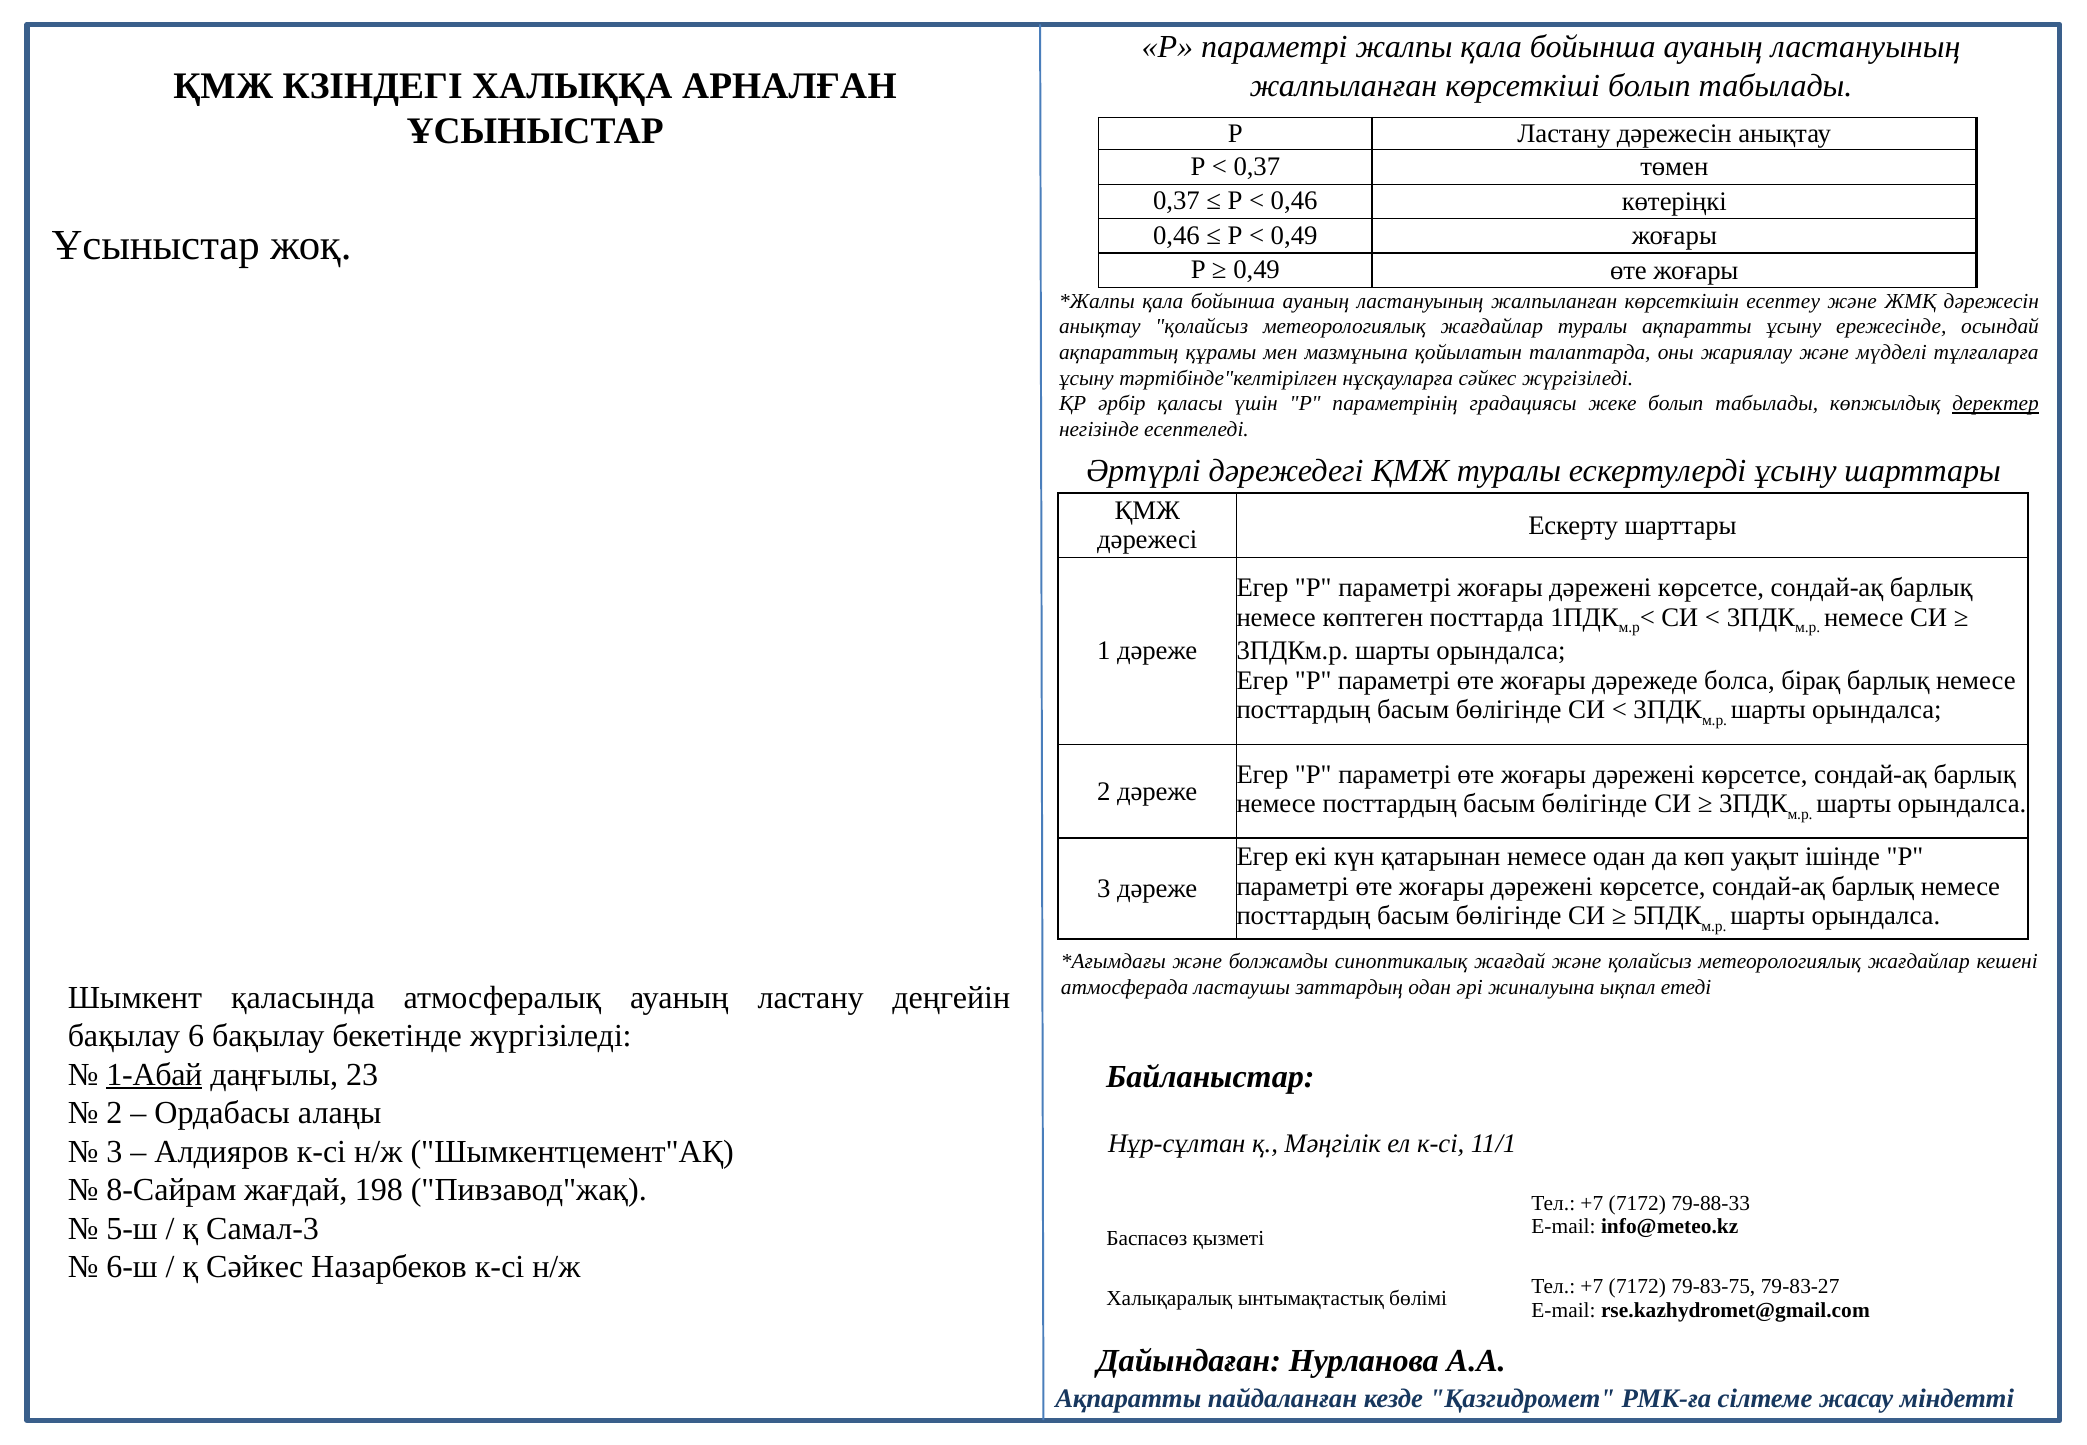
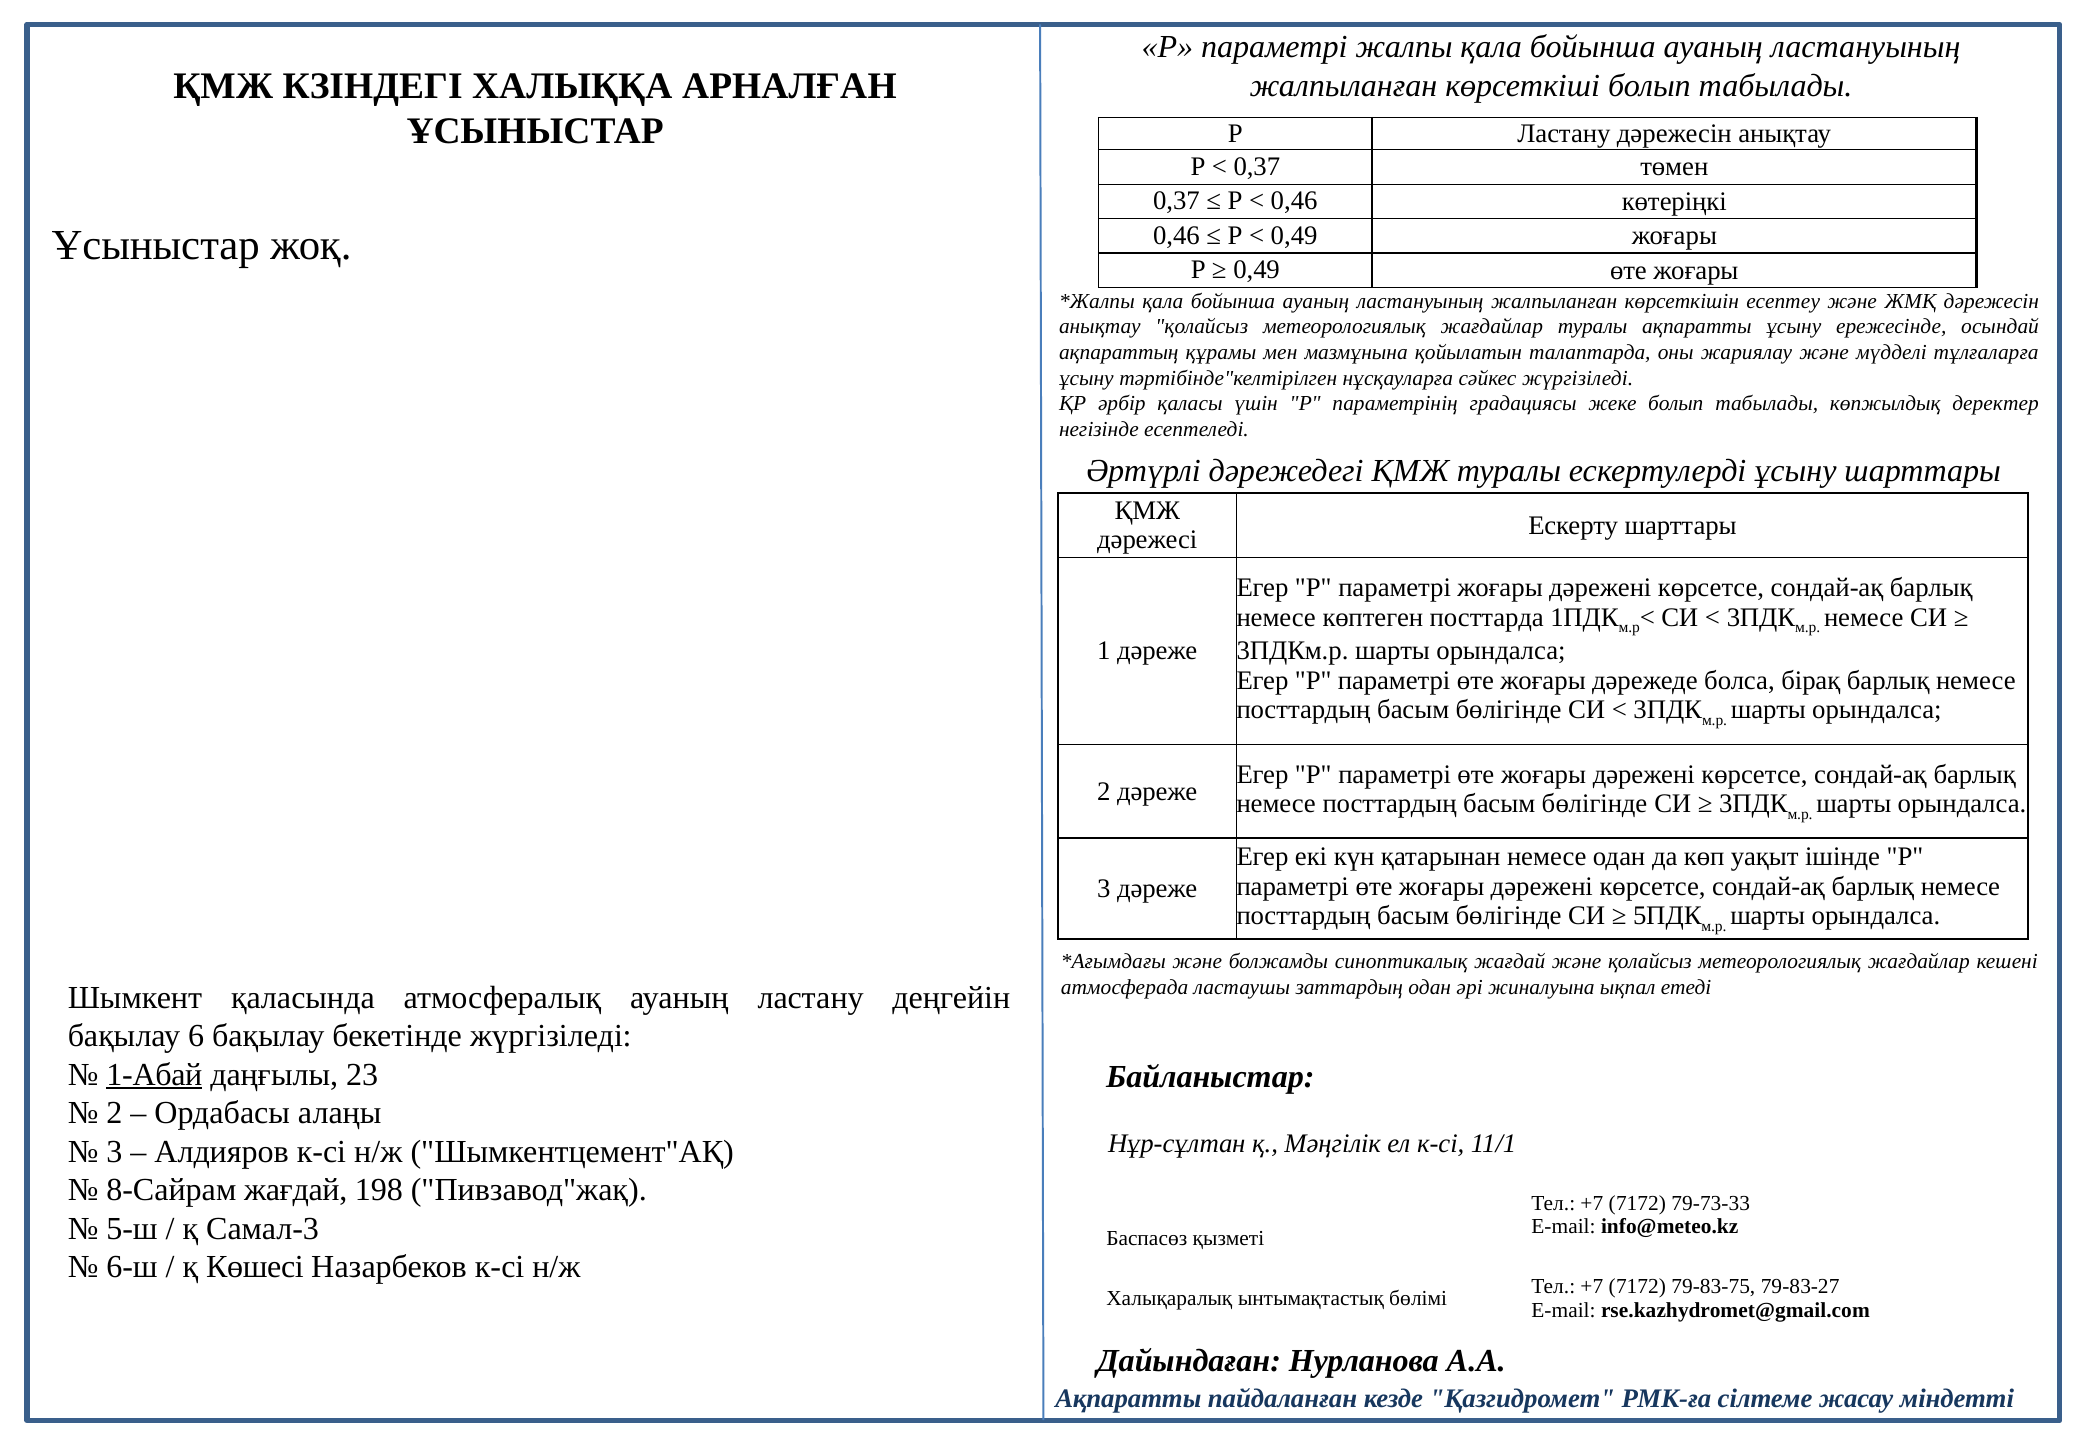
деректер underline: present -> none (1996, 404)
79-88-33: 79-88-33 -> 79-73-33 (1711, 1203)
қ Сәйкес: Сәйкес -> Көшесі (255, 1267)
